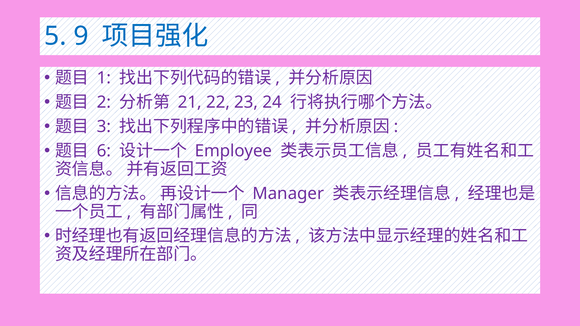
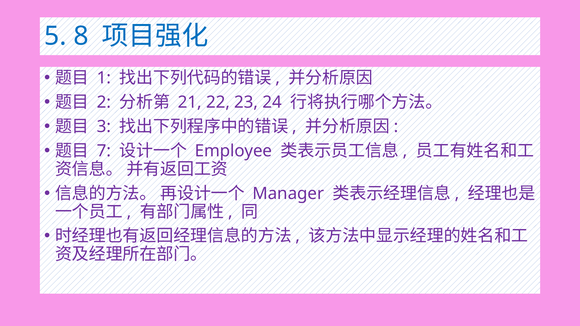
9: 9 -> 8 (81, 36)
6: 6 -> 7 (104, 151)
